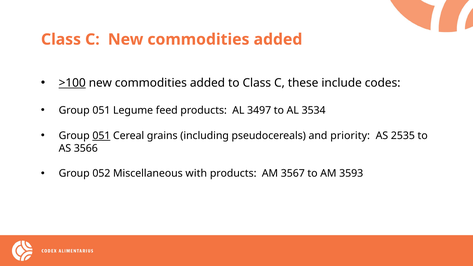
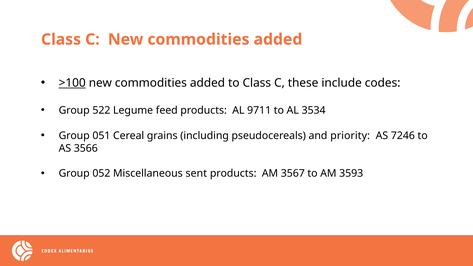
051: 051 -> 522 (101, 111)
3497: 3497 -> 9711 (259, 111)
051 underline: present -> none (101, 136)
2535: 2535 -> 7246 (403, 136)
with: with -> sent (196, 174)
